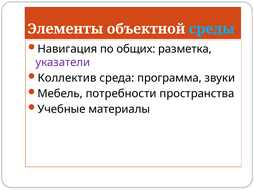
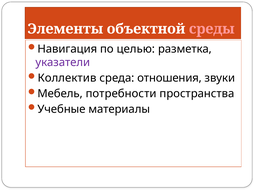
среды colour: light blue -> pink (212, 29)
общих: общих -> целью (136, 49)
программа: программа -> отношения (170, 78)
